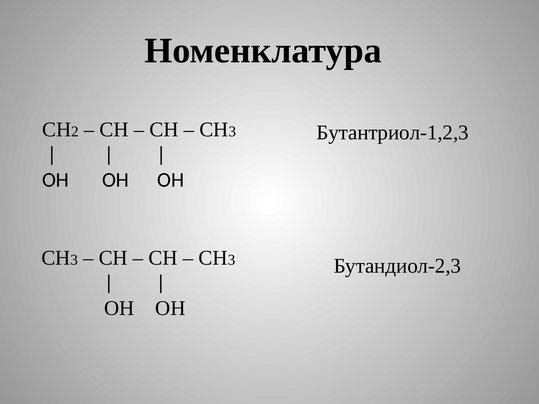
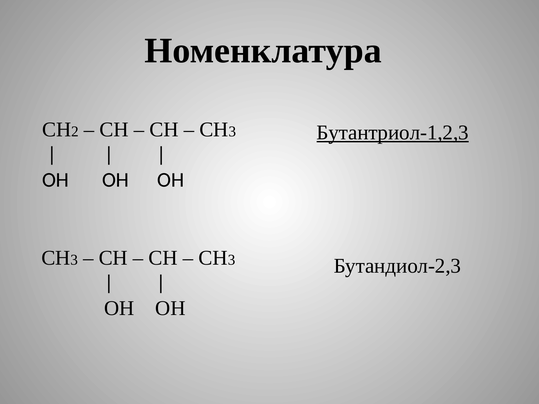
Бутантриол-1,2,3 underline: none -> present (393, 133)
